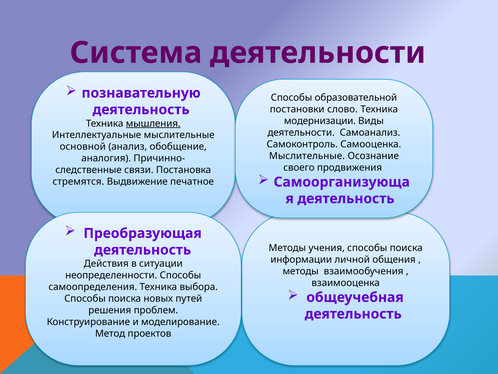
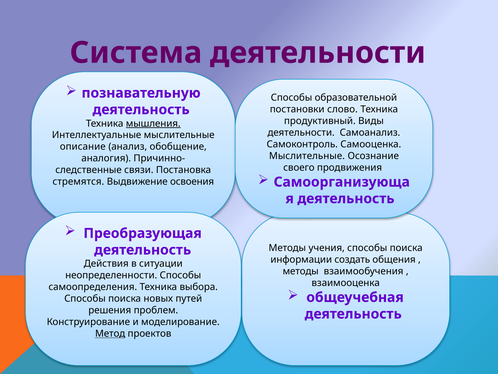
модернизации: модернизации -> продуктивный (320, 121)
основной: основной -> описание (83, 147)
печатное: печатное -> освоения (192, 181)
личной: личной -> создать (352, 259)
Метод underline: none -> present (110, 333)
